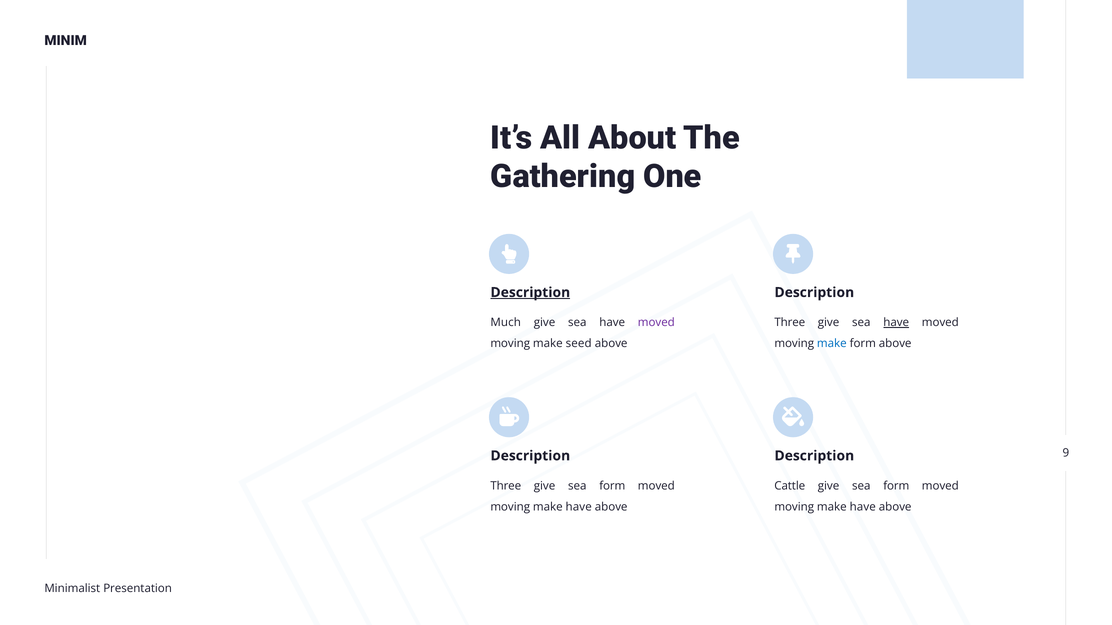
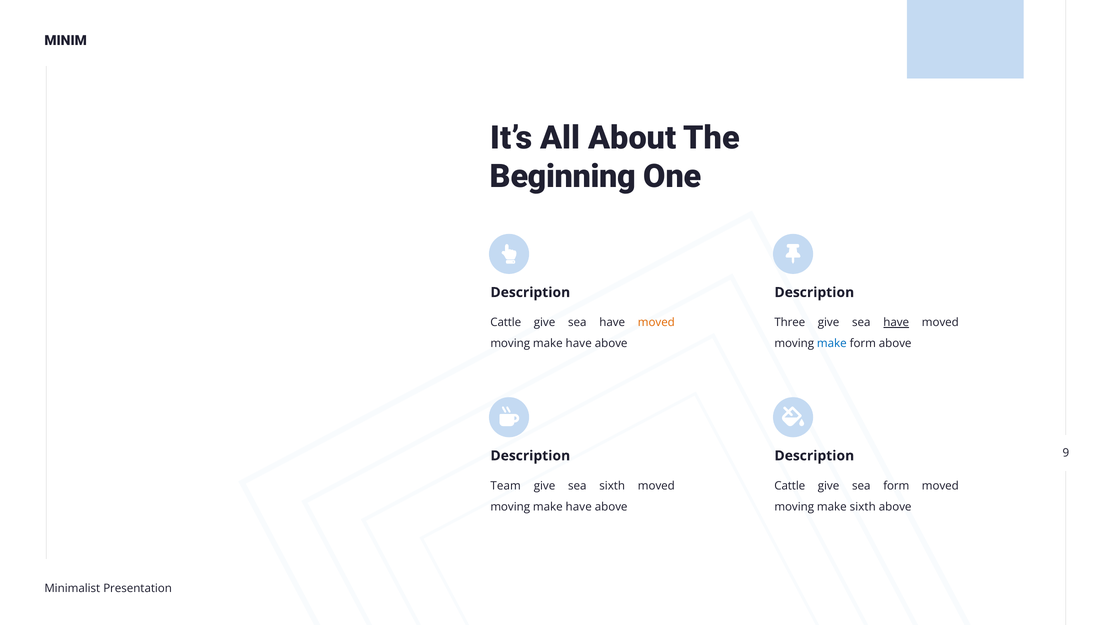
Gathering: Gathering -> Beginning (563, 177)
Description underline: present -> none (530, 293)
Much: Much -> Cattle (506, 323)
moved colour: purple -> orange (656, 323)
seed: seed -> have (579, 344)
Three: Three -> Team (506, 486)
form: form -> sixth (612, 486)
have: have -> sixth (863, 507)
